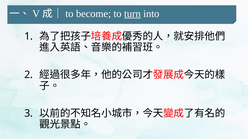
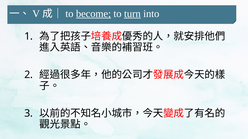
become underline: none -> present (93, 14)
